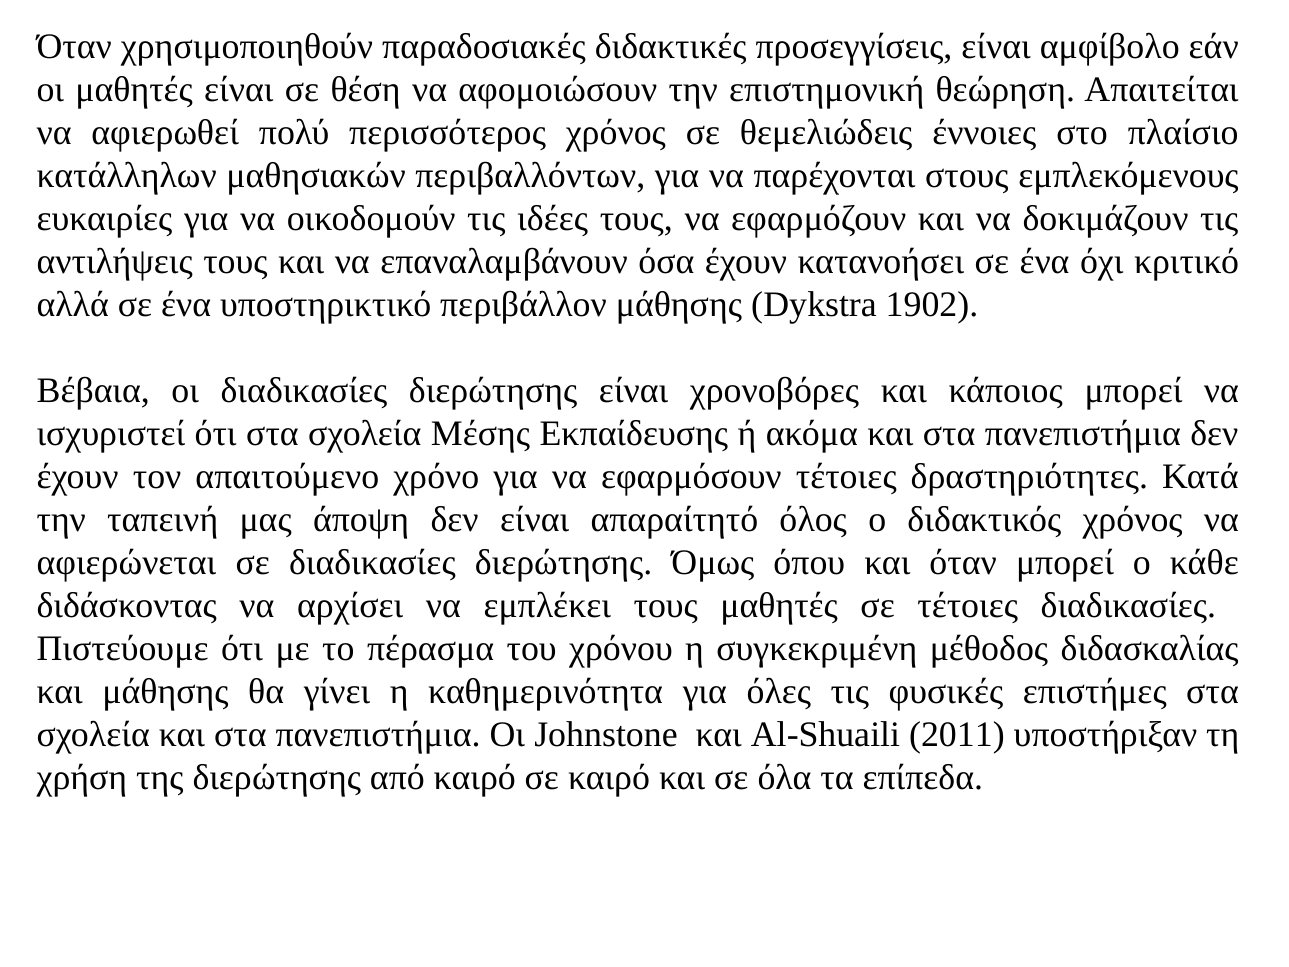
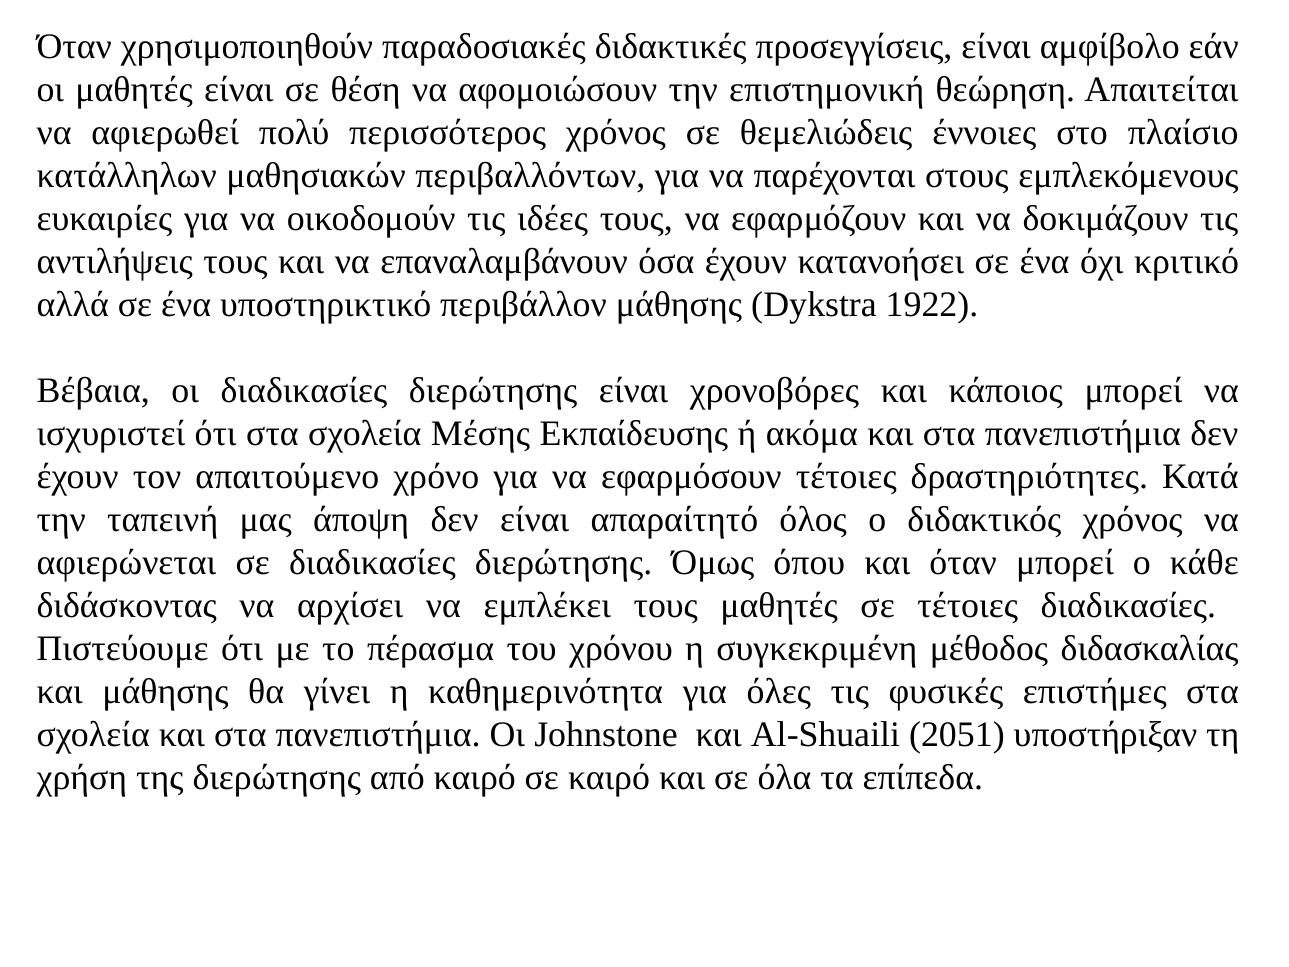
1902: 1902 -> 1922 (932, 305)
2011: 2011 -> 2051 (957, 734)
